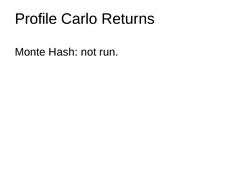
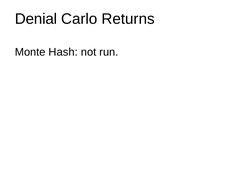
Profile: Profile -> Denial (36, 19)
